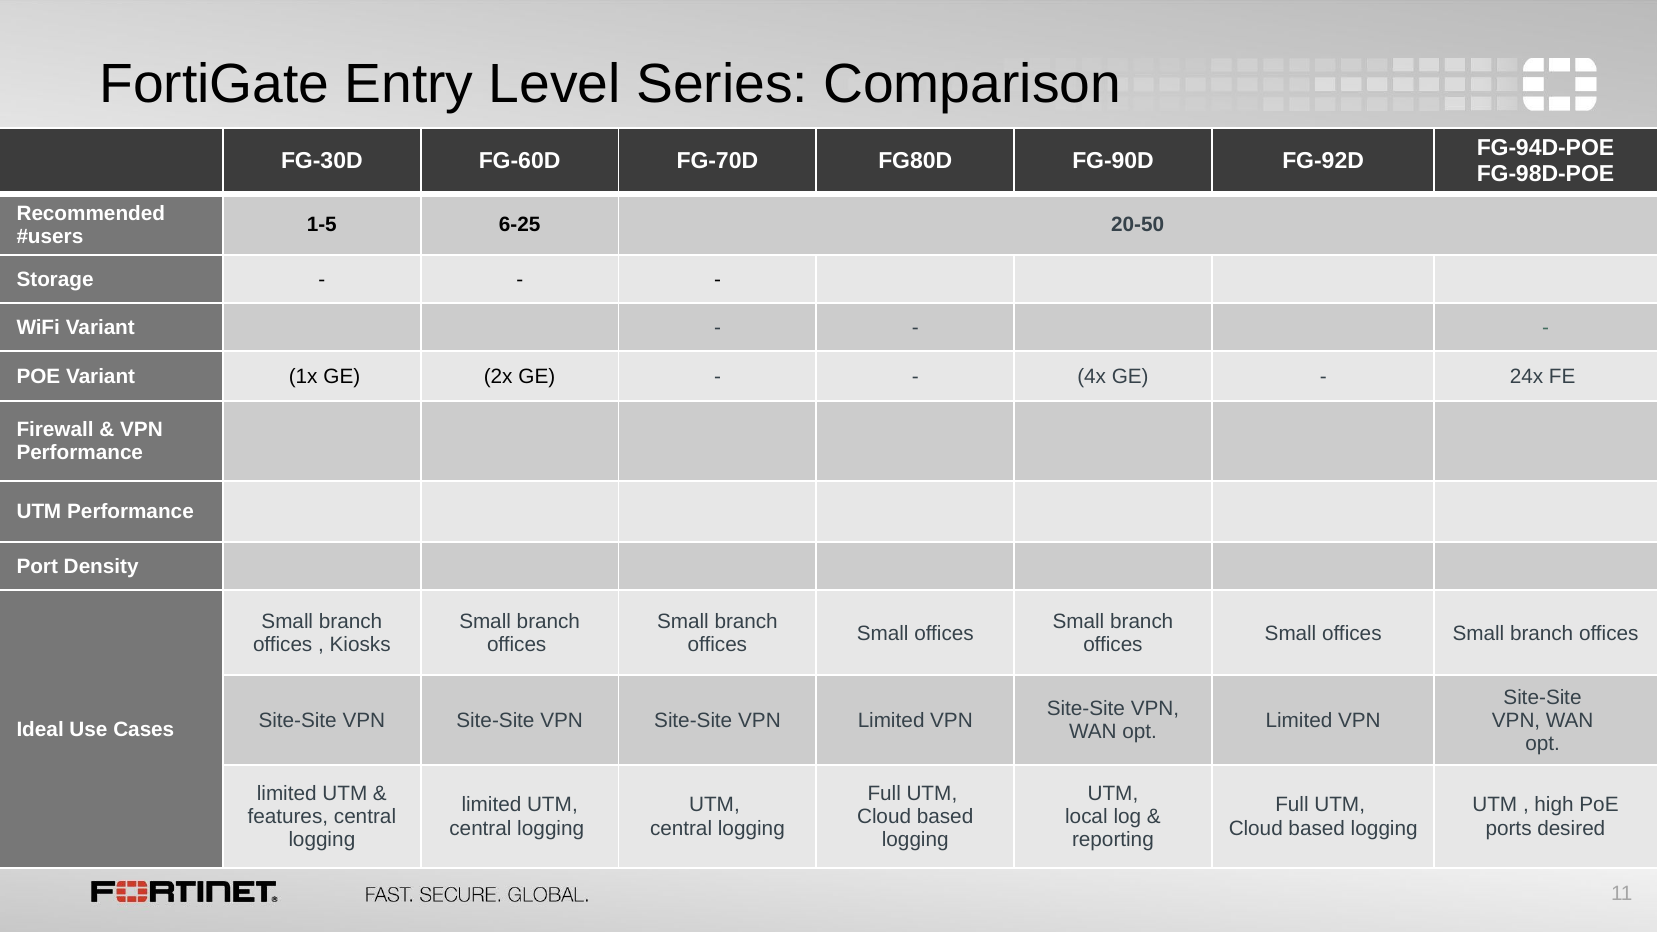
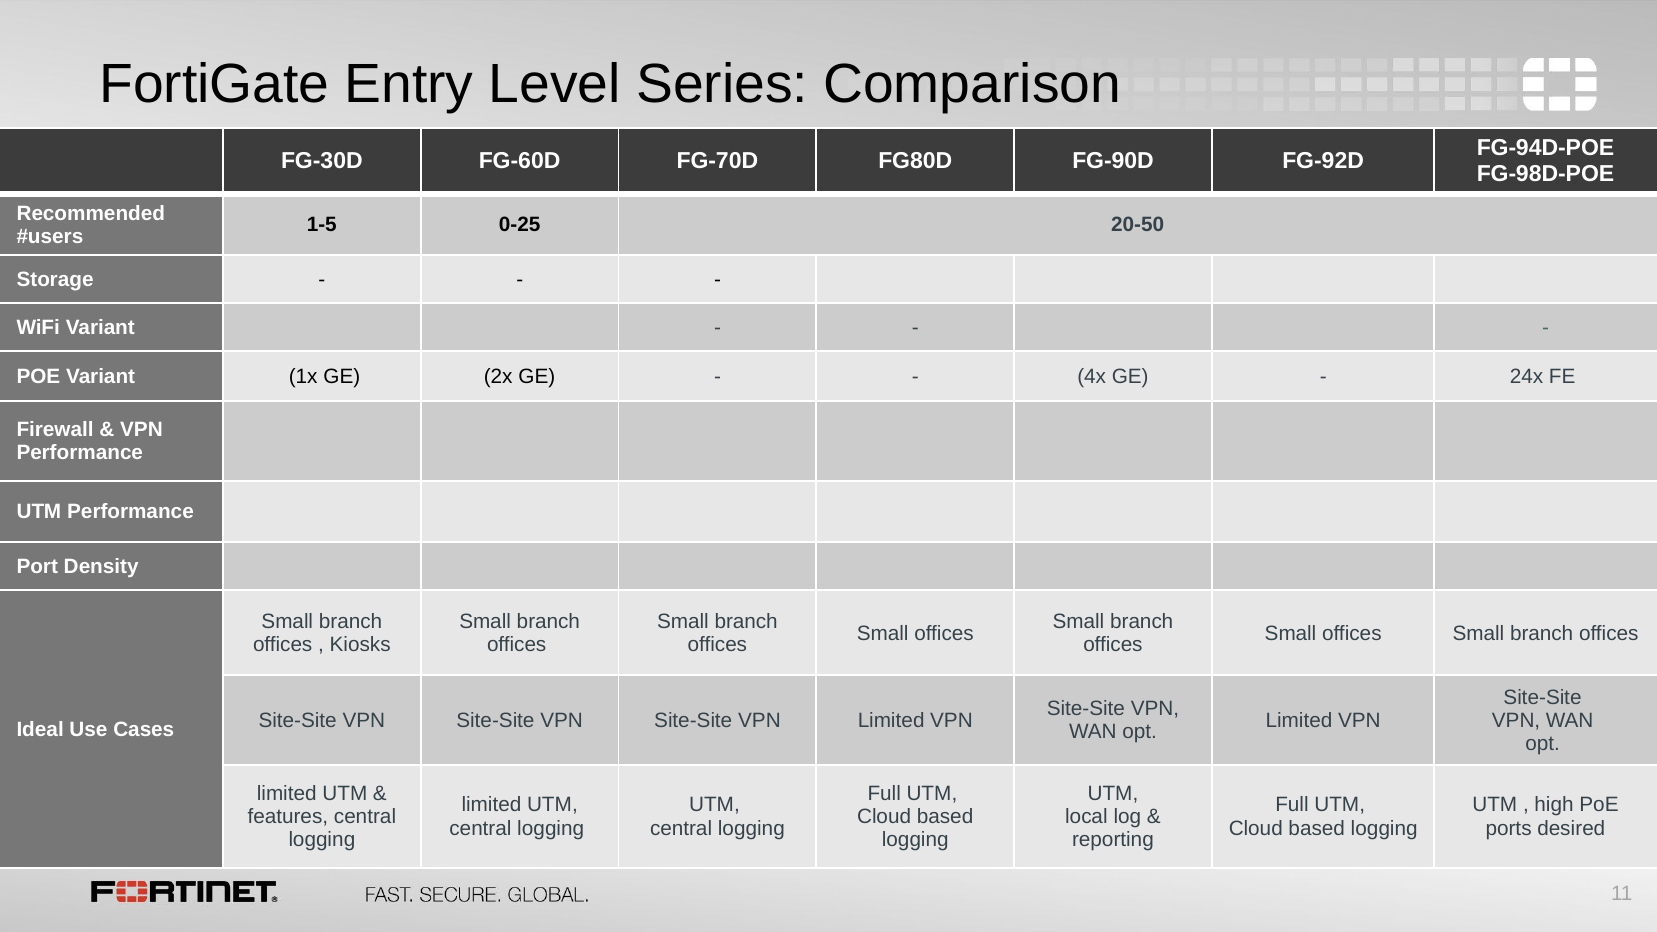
6-25: 6-25 -> 0-25 (520, 225)
